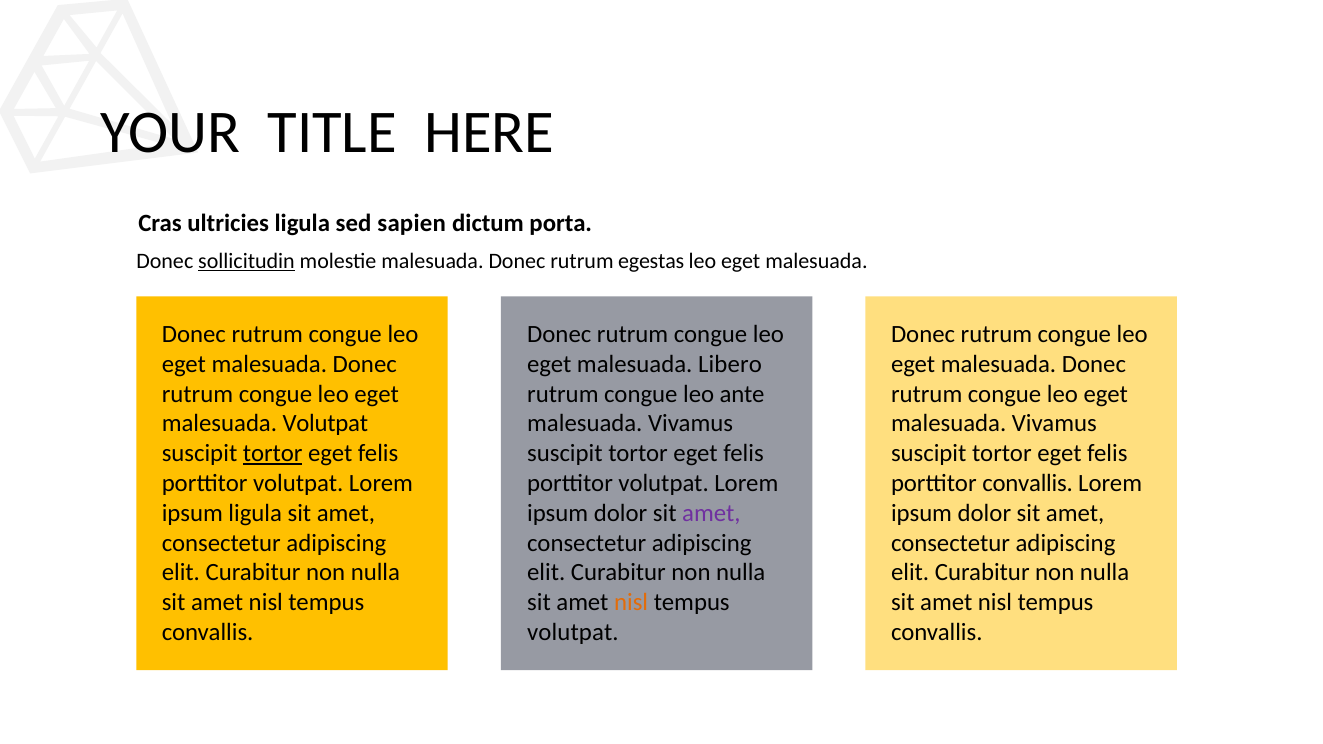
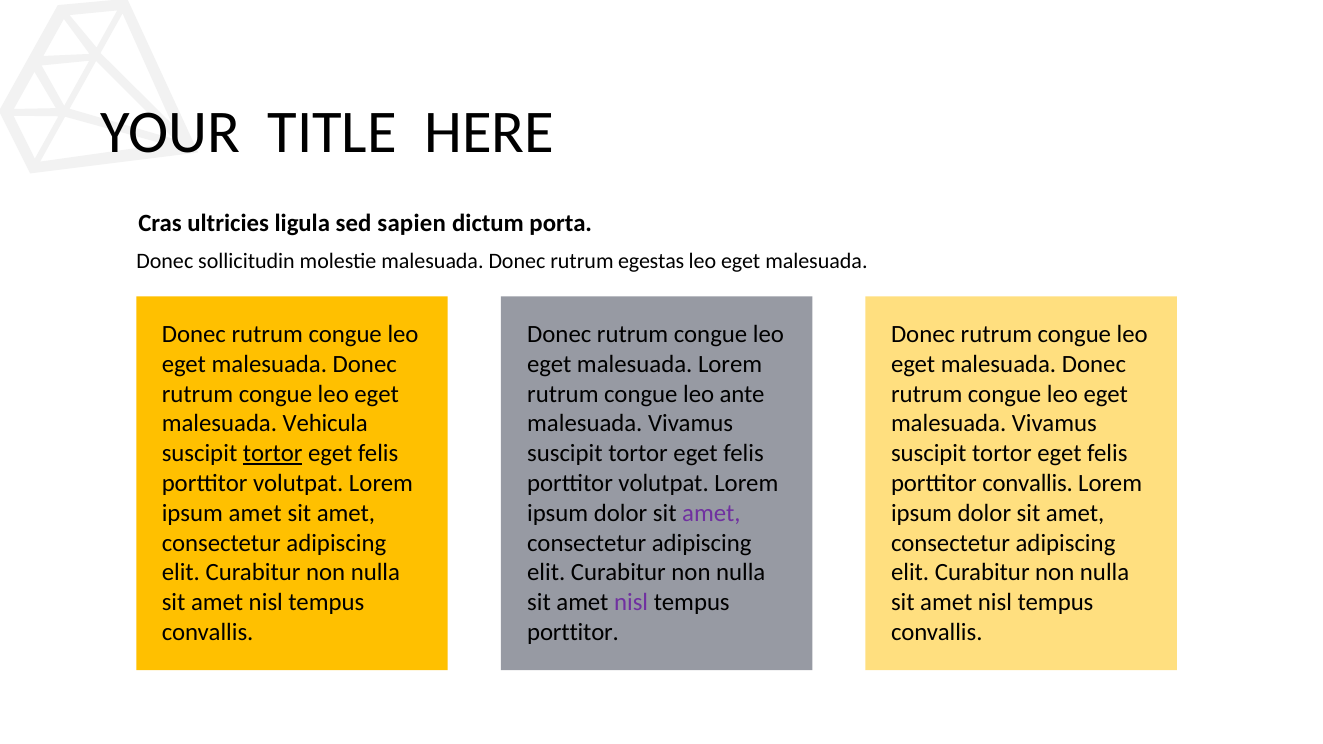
sollicitudin underline: present -> none (247, 261)
malesuada Libero: Libero -> Lorem (730, 364)
malesuada Volutpat: Volutpat -> Vehicula (325, 424)
ipsum ligula: ligula -> amet (255, 513)
nisl colour: orange -> purple (631, 603)
volutpat: volutpat -> porttitor (573, 632)
